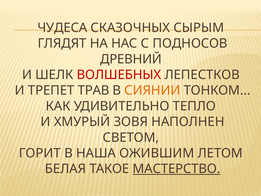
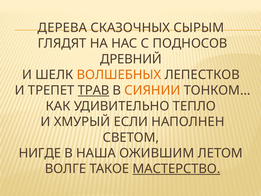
ЧУДЕСА: ЧУДЕСА -> ДЕРЕВА (62, 28)
ВОЛШЕБНЫХ colour: red -> orange (119, 75)
ТРАВ underline: none -> present (94, 90)
ЗОВЯ: ЗОВЯ -> ЕСЛИ (131, 122)
ГОРИТ: ГОРИТ -> НИГДЕ (40, 153)
БЕЛАЯ: БЕЛАЯ -> ВОЛГЕ (65, 169)
